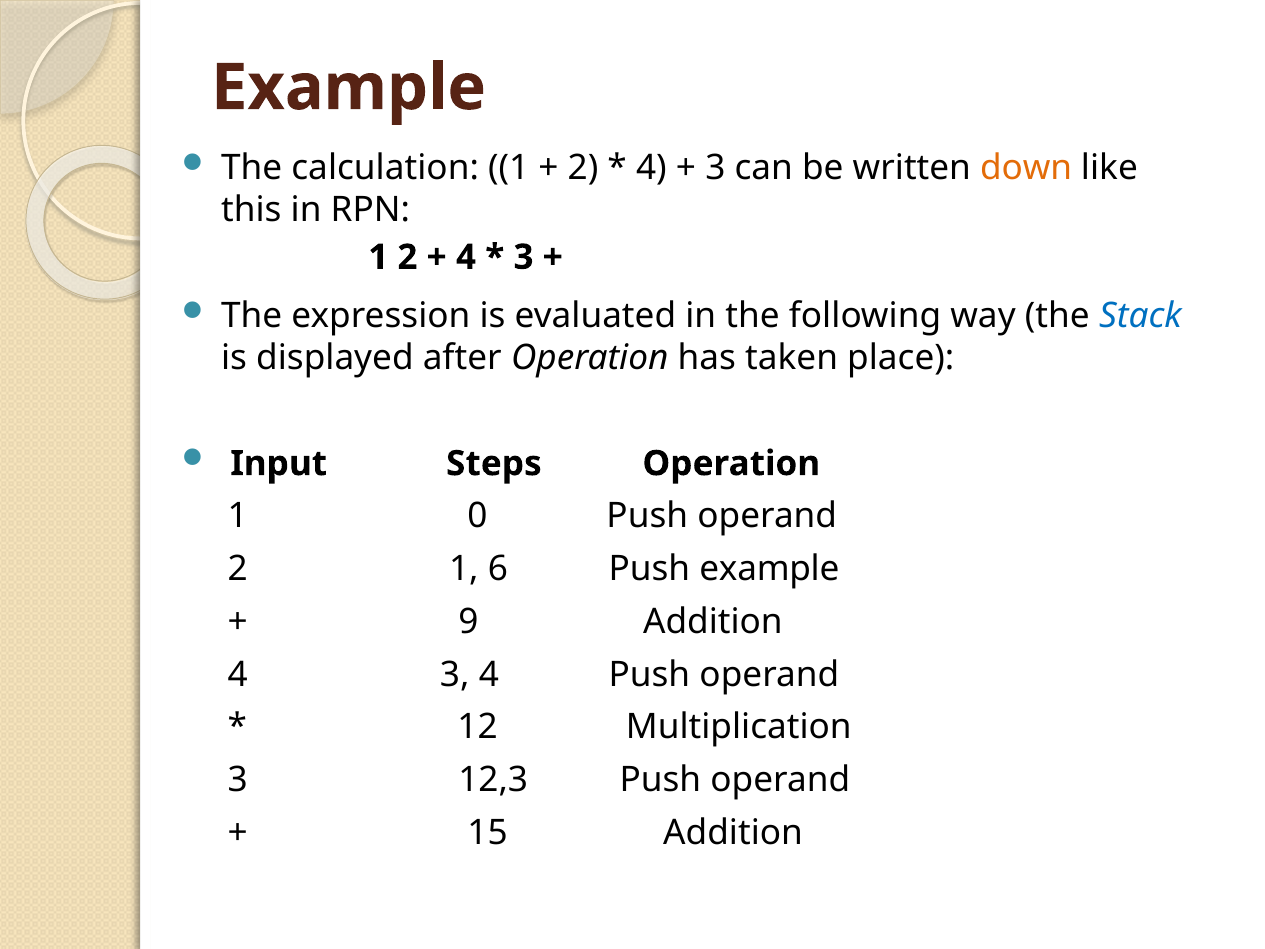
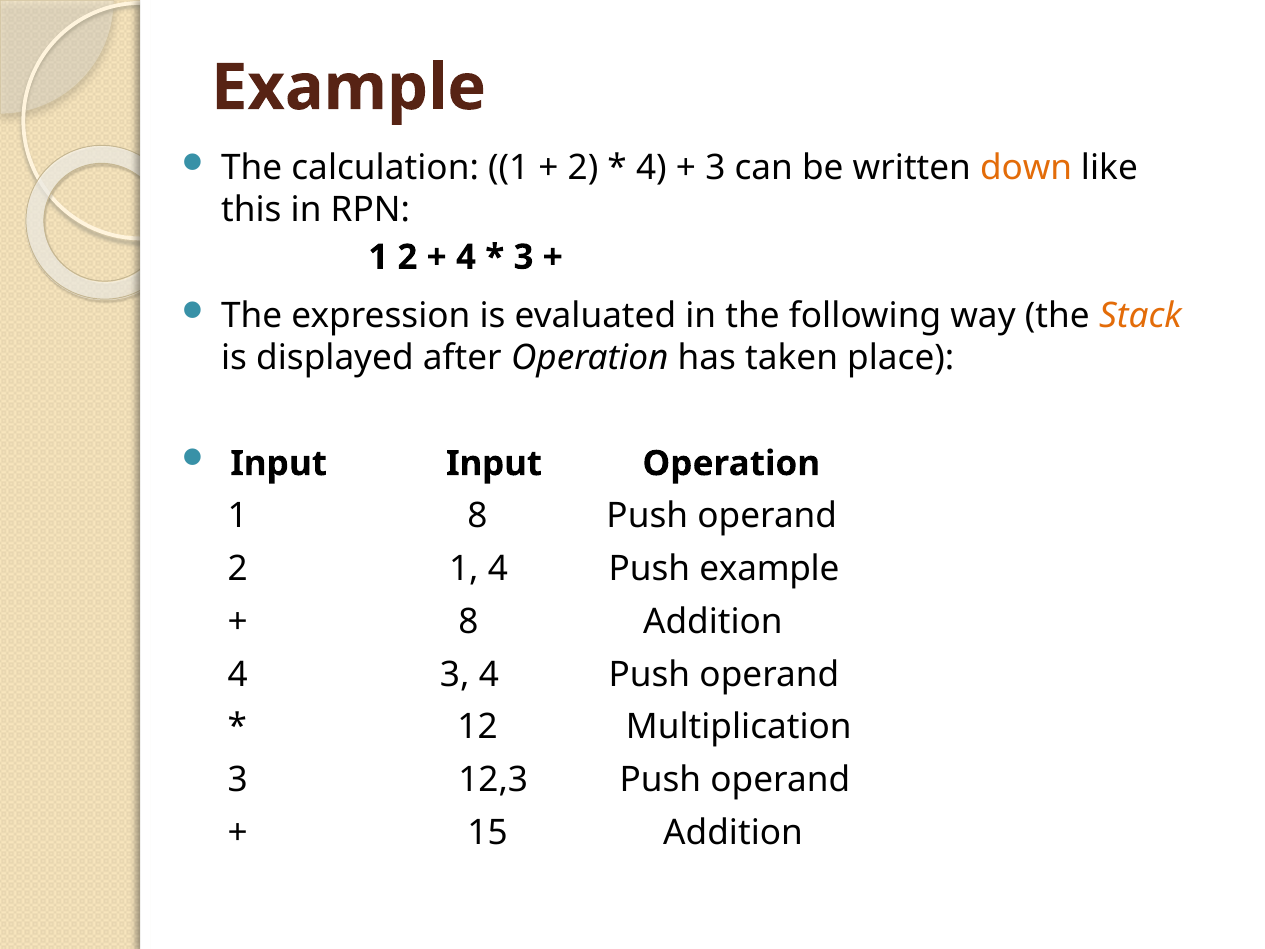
Stack colour: blue -> orange (1140, 316)
Input Steps: Steps -> Input (494, 463)
1 0: 0 -> 8 (477, 516)
1 6: 6 -> 4 (498, 569)
9: 9 -> 8 (468, 622)
